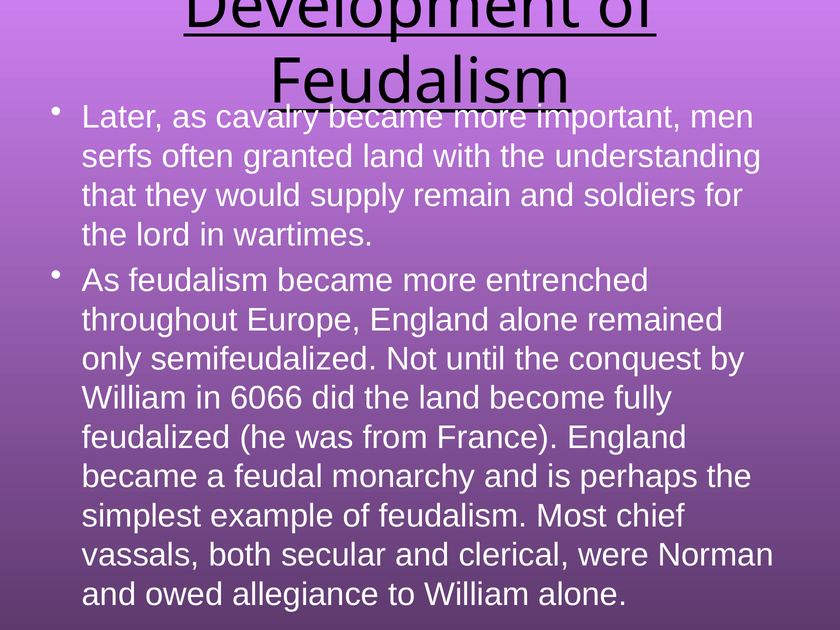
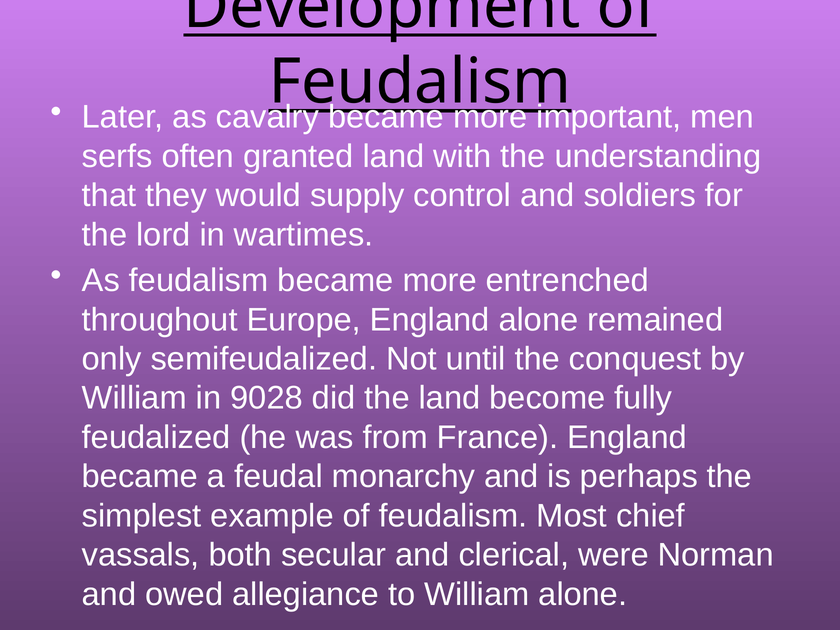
remain: remain -> control (462, 196)
6066: 6066 -> 9028 (267, 398)
